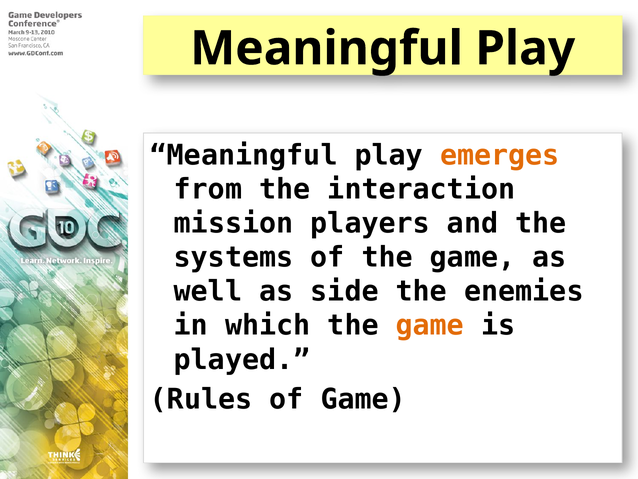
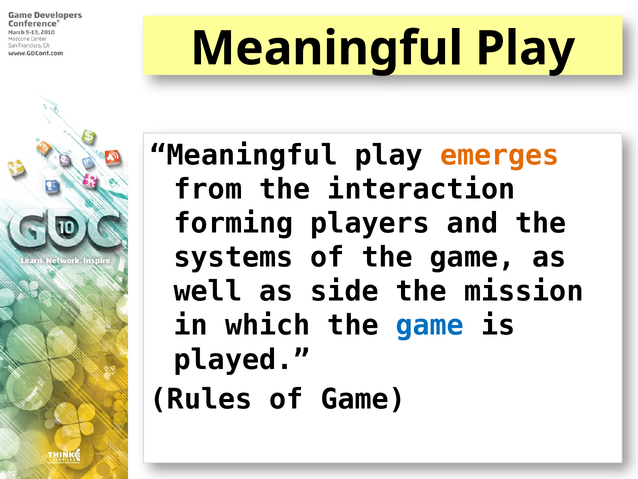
mission: mission -> forming (234, 223)
enemies: enemies -> mission (524, 291)
game colour: orange -> blue (430, 325)
